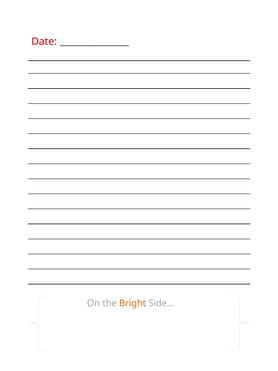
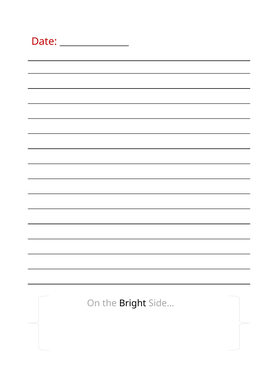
Bright colour: orange -> black (133, 303)
